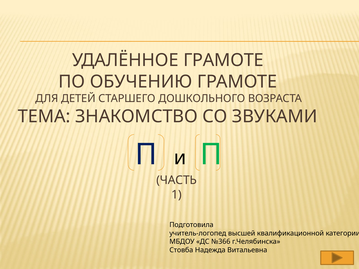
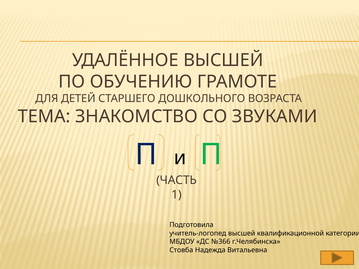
УДАЛЁННОЕ ГРАМОТЕ: ГРАМОТЕ -> ВЫСШЕЙ (223, 60)
